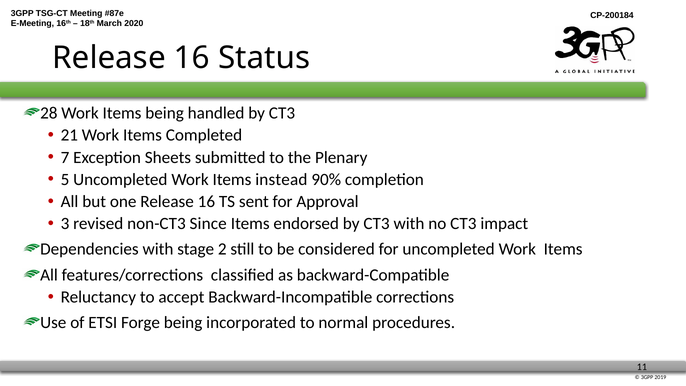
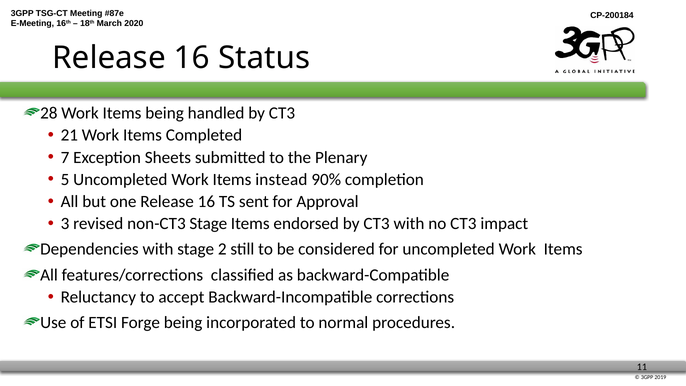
non-CT3 Since: Since -> Stage (208, 224)
